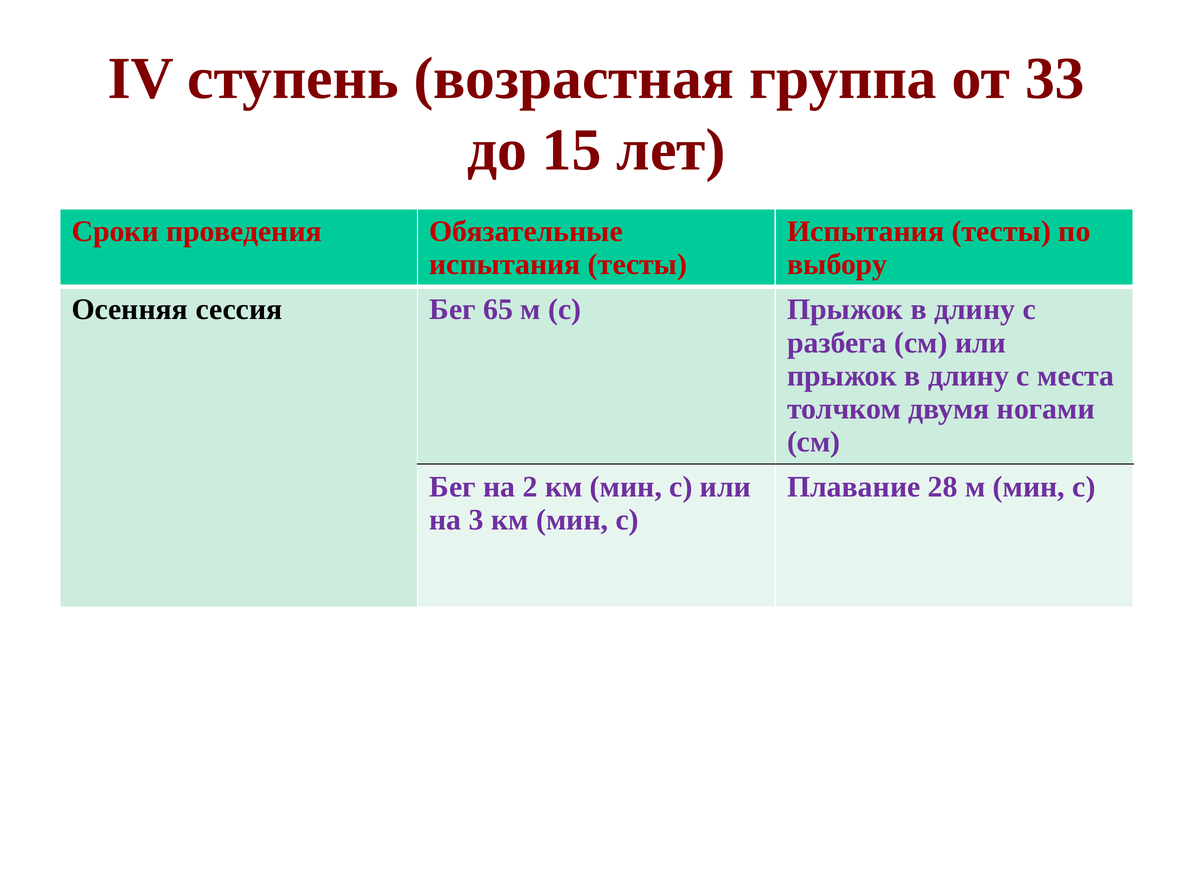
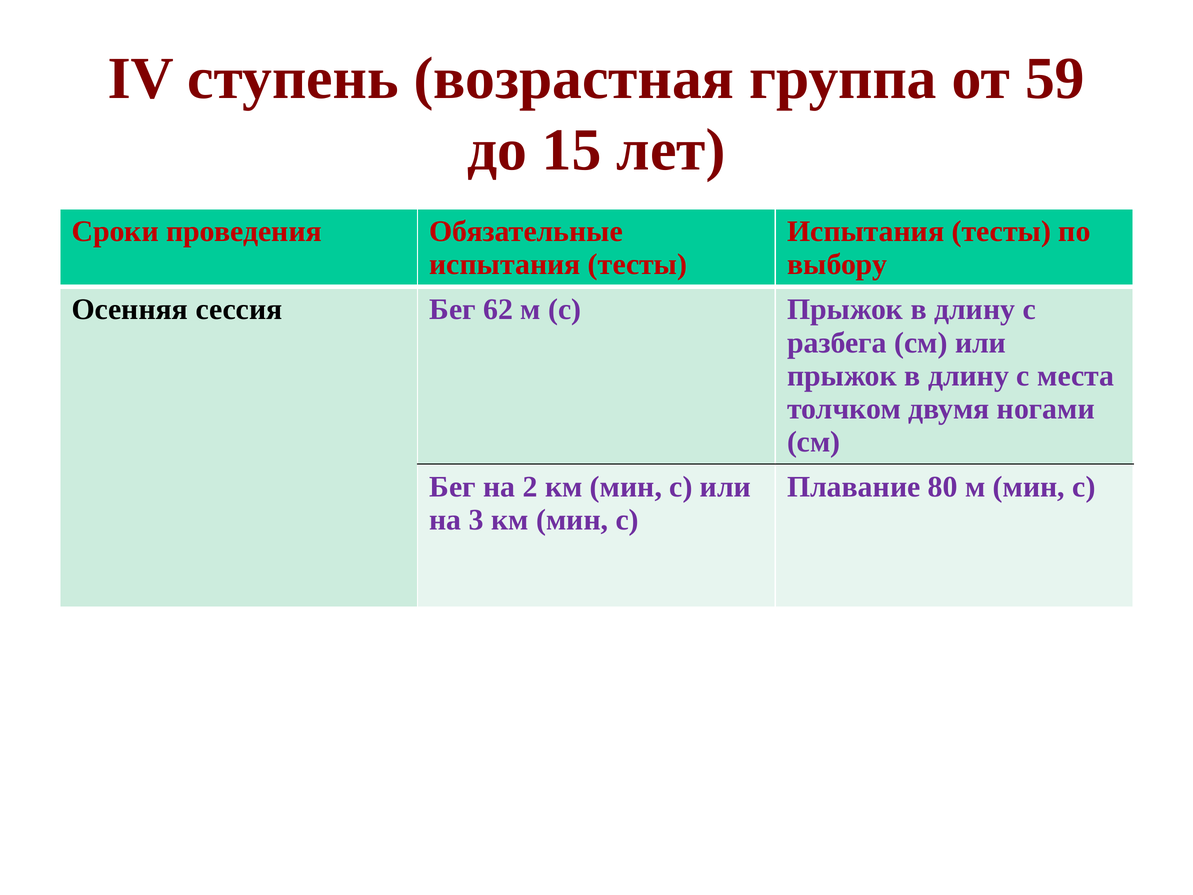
33: 33 -> 59 (1055, 79)
65: 65 -> 62 (498, 310)
28: 28 -> 80 (943, 487)
